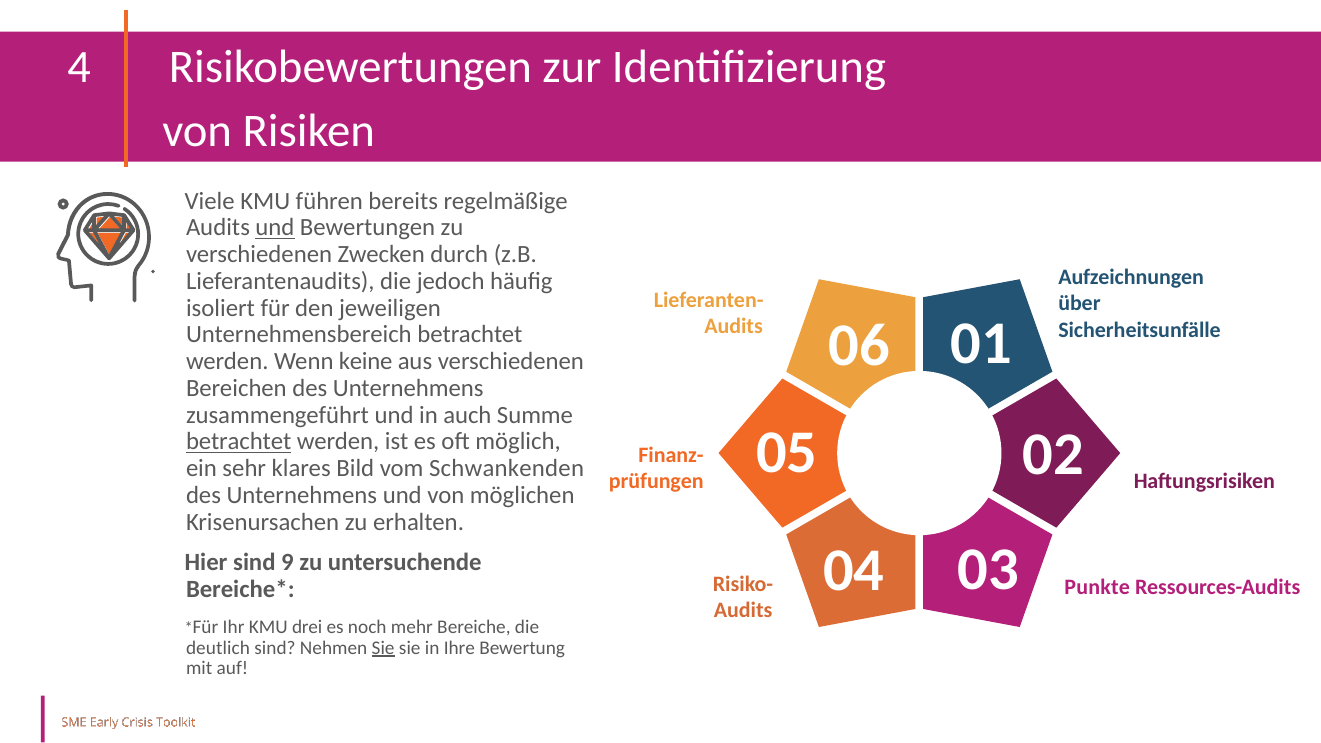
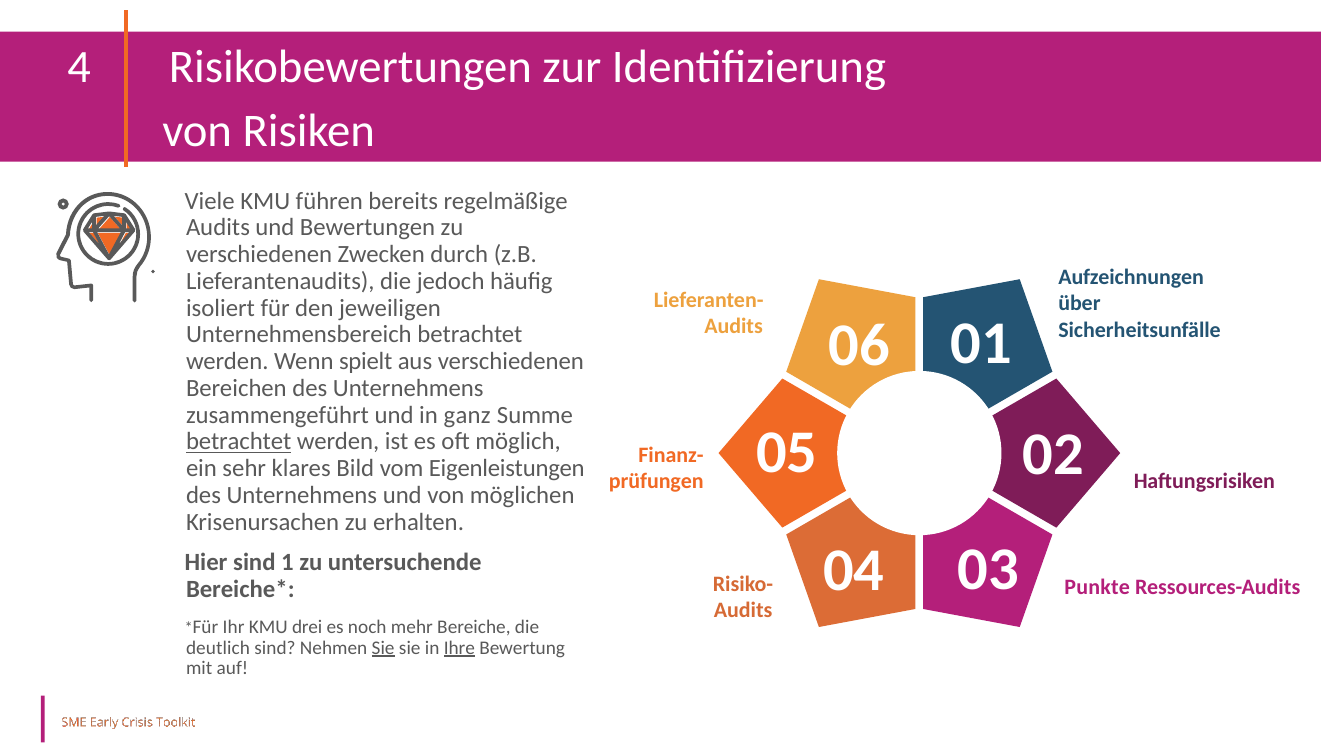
und underline: present -> none (275, 228)
keine: keine -> spielt (366, 362)
auch: auch -> ganz (467, 415)
Schwankenden: Schwankenden -> Eigenleistungen (507, 469)
9: 9 -> 1 (287, 563)
Ihre underline: none -> present (459, 648)
